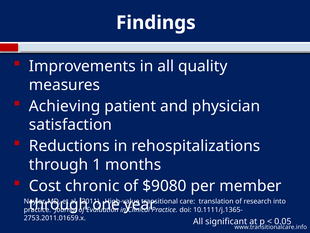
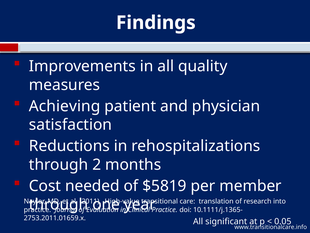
1: 1 -> 2 (97, 164)
chronic: chronic -> needed (92, 186)
$9080: $9080 -> $5819 (164, 186)
